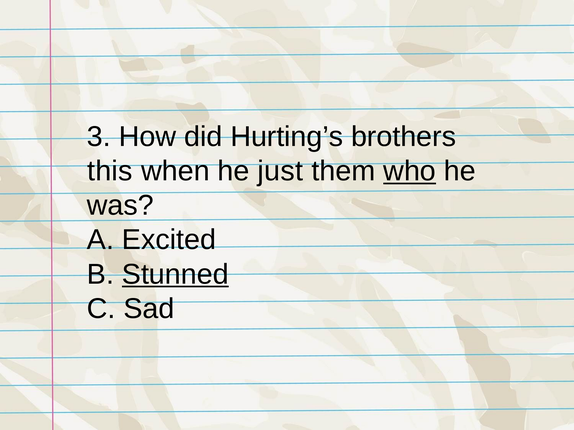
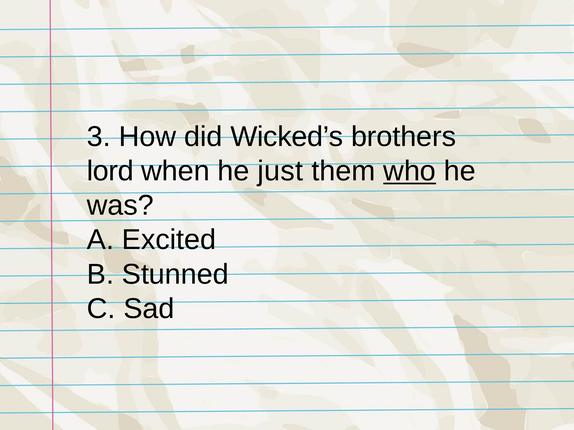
Hurting’s: Hurting’s -> Wicked’s (287, 137)
this: this -> lord (110, 171)
Stunned underline: present -> none (175, 275)
